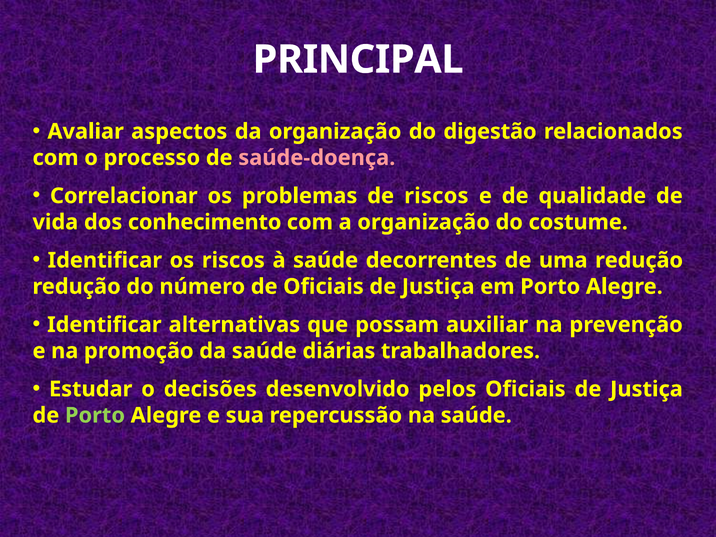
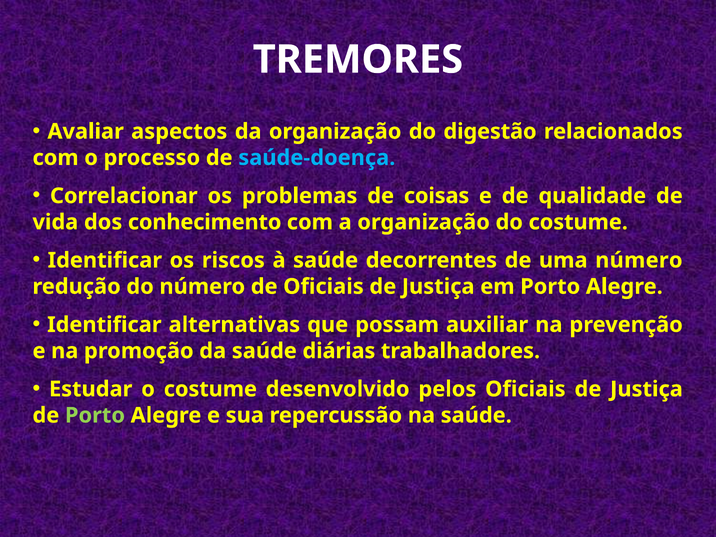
PRINCIPAL: PRINCIPAL -> TREMORES (358, 60)
saúde-doença colour: pink -> light blue (317, 158)
de riscos: riscos -> coisas (437, 196)
uma redução: redução -> número (639, 260)
o decisões: decisões -> costume (210, 389)
